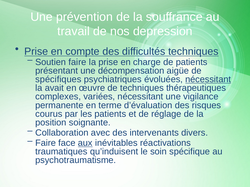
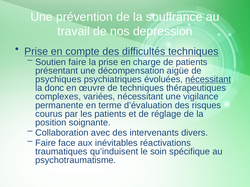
spécifiques: spécifiques -> psychiques (58, 80)
avait: avait -> donc (54, 88)
aux underline: present -> none (85, 143)
